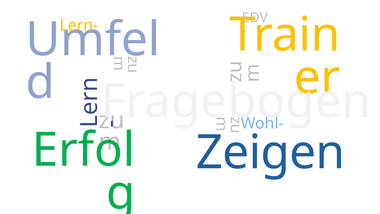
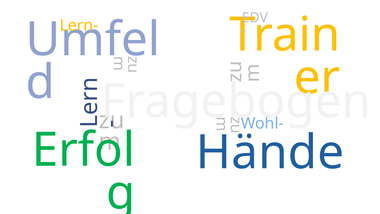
Zeigen: Zeigen -> Hände (270, 152)
